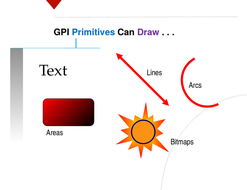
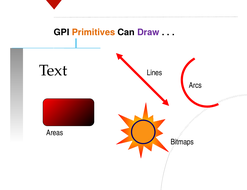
Primitives colour: blue -> orange (93, 32)
